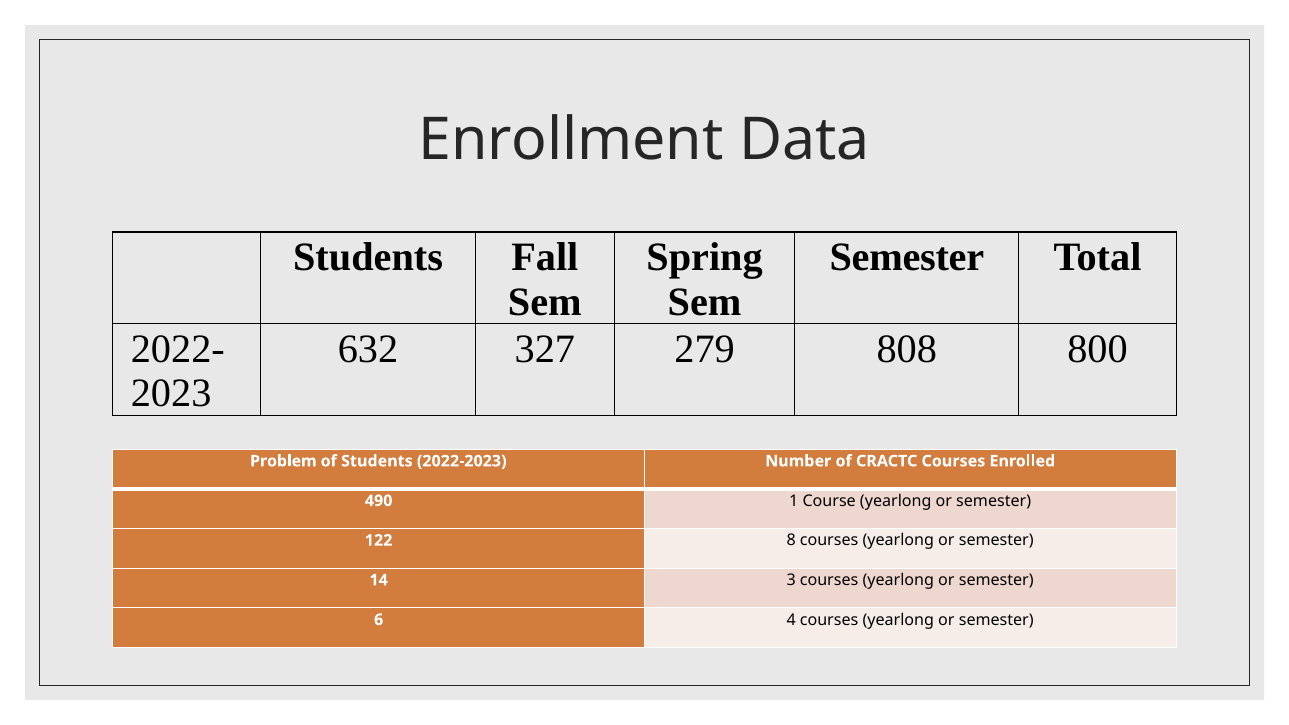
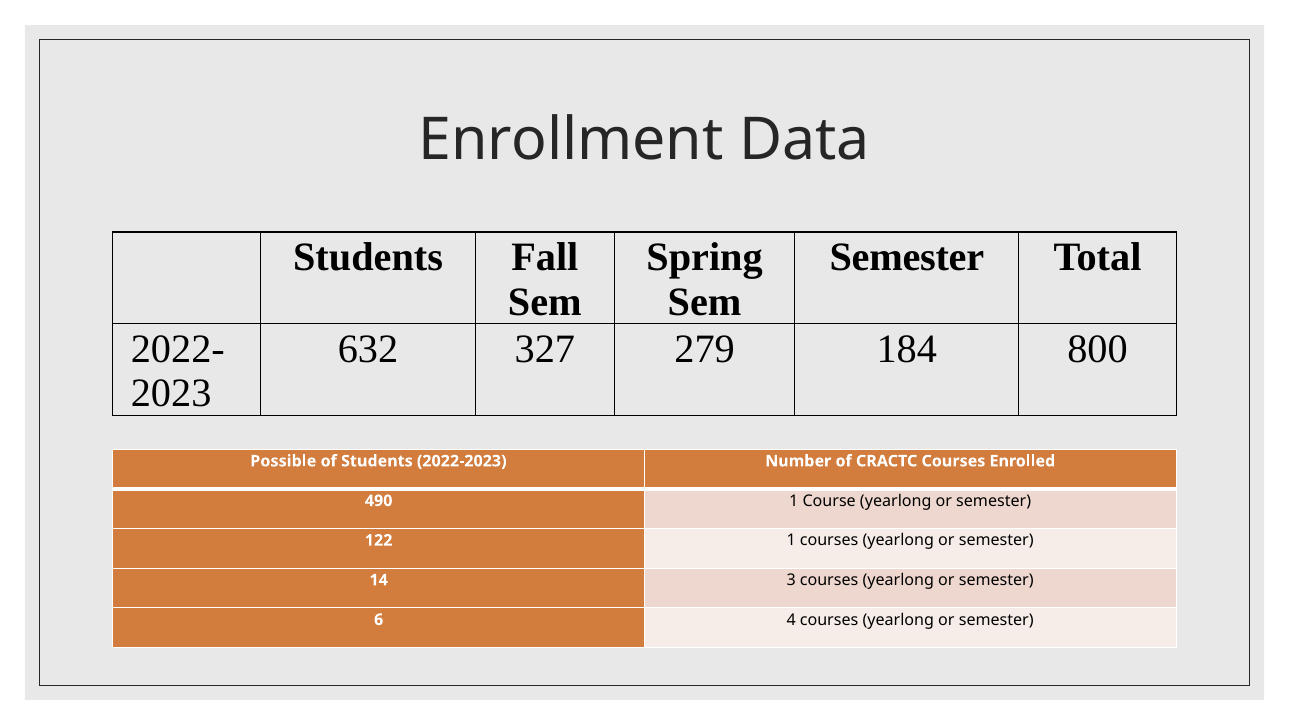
808: 808 -> 184 (907, 349)
Problem: Problem -> Possible (283, 461)
122 8: 8 -> 1 (791, 540)
